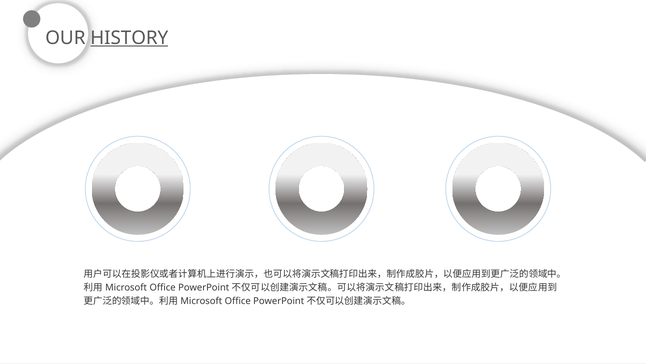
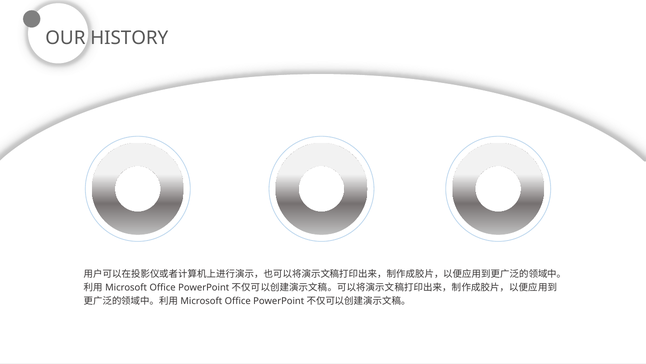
HISTORY underline: present -> none (129, 38)
